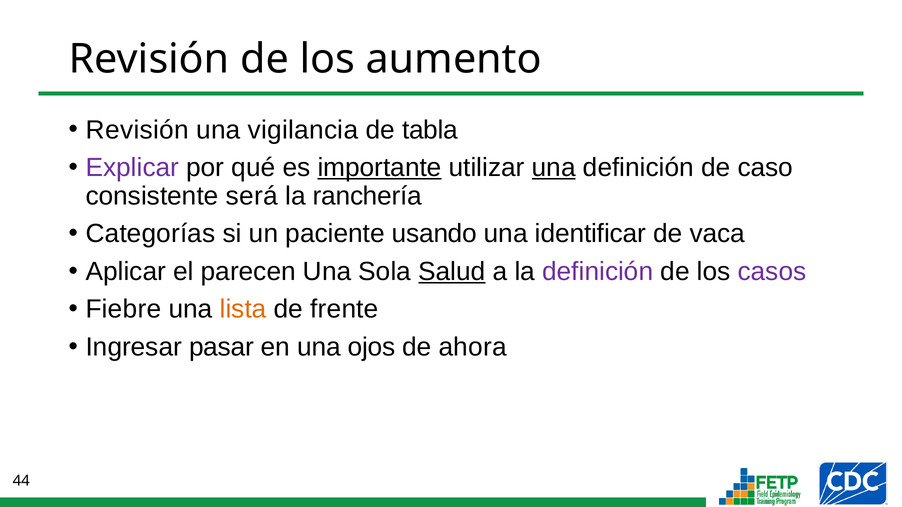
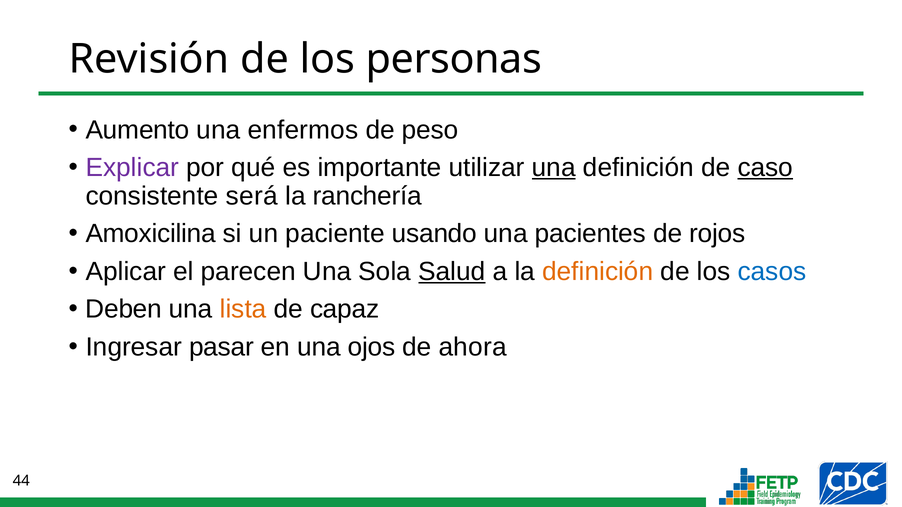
aumento: aumento -> personas (454, 59)
Revisión: Revisión -> Aumento (138, 130)
vigilancia: vigilancia -> enfermos (303, 130)
tabla: tabla -> peso (430, 130)
importante underline: present -> none (380, 168)
caso underline: none -> present (765, 168)
Categorías: Categorías -> Amoxicilina (151, 234)
identificar: identificar -> pacientes (590, 234)
vaca: vaca -> rojos (717, 234)
definición colour: purple -> orange (598, 272)
casos colour: purple -> blue (772, 272)
Fiebre: Fiebre -> Deben (124, 310)
frente: frente -> capaz (345, 310)
